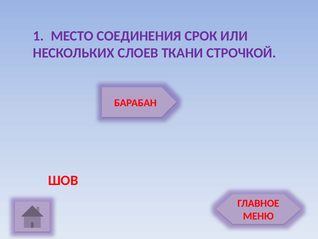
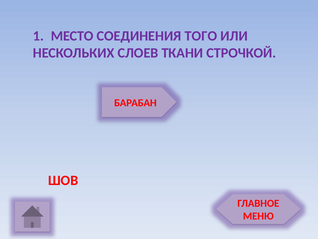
СРОК: СРОК -> ТОГО (201, 36)
